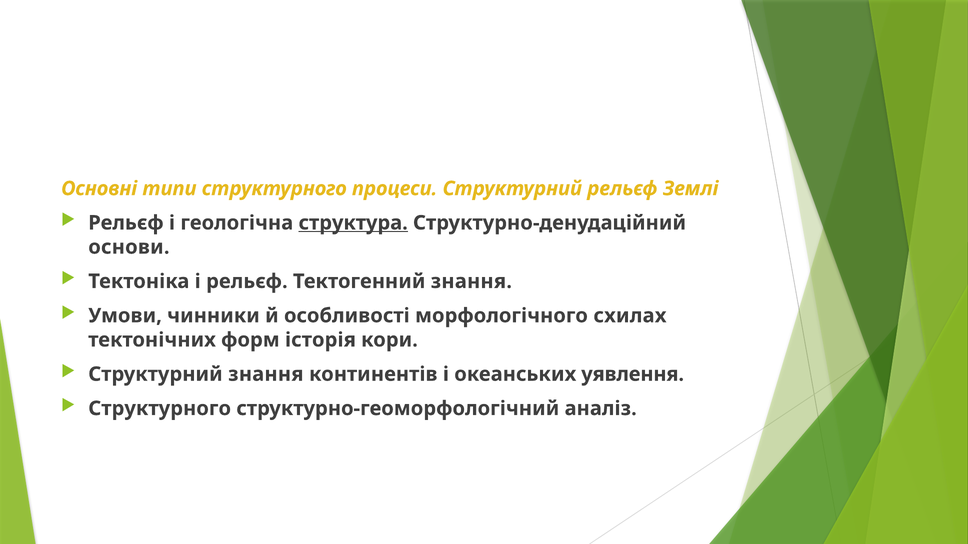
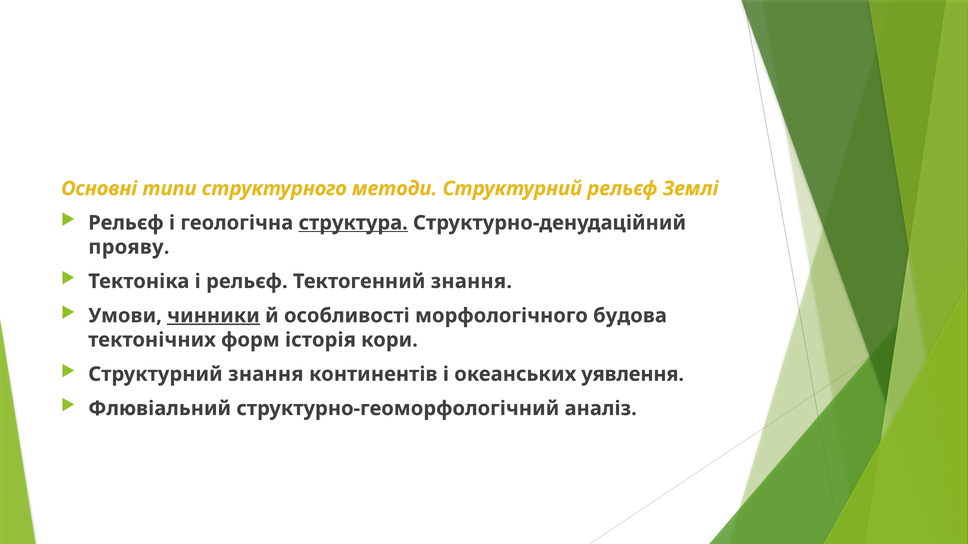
процеси: процеси -> методи (395, 189)
основи: основи -> прояву (129, 247)
чинники underline: none -> present (213, 316)
схилах: схилах -> будова (630, 316)
Структурного: Структурного -> Флювіальний (160, 409)
